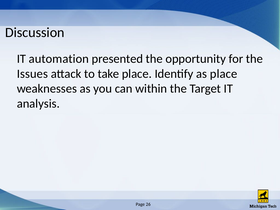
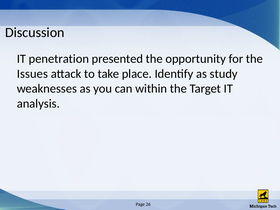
automation: automation -> penetration (59, 59)
as place: place -> study (224, 74)
